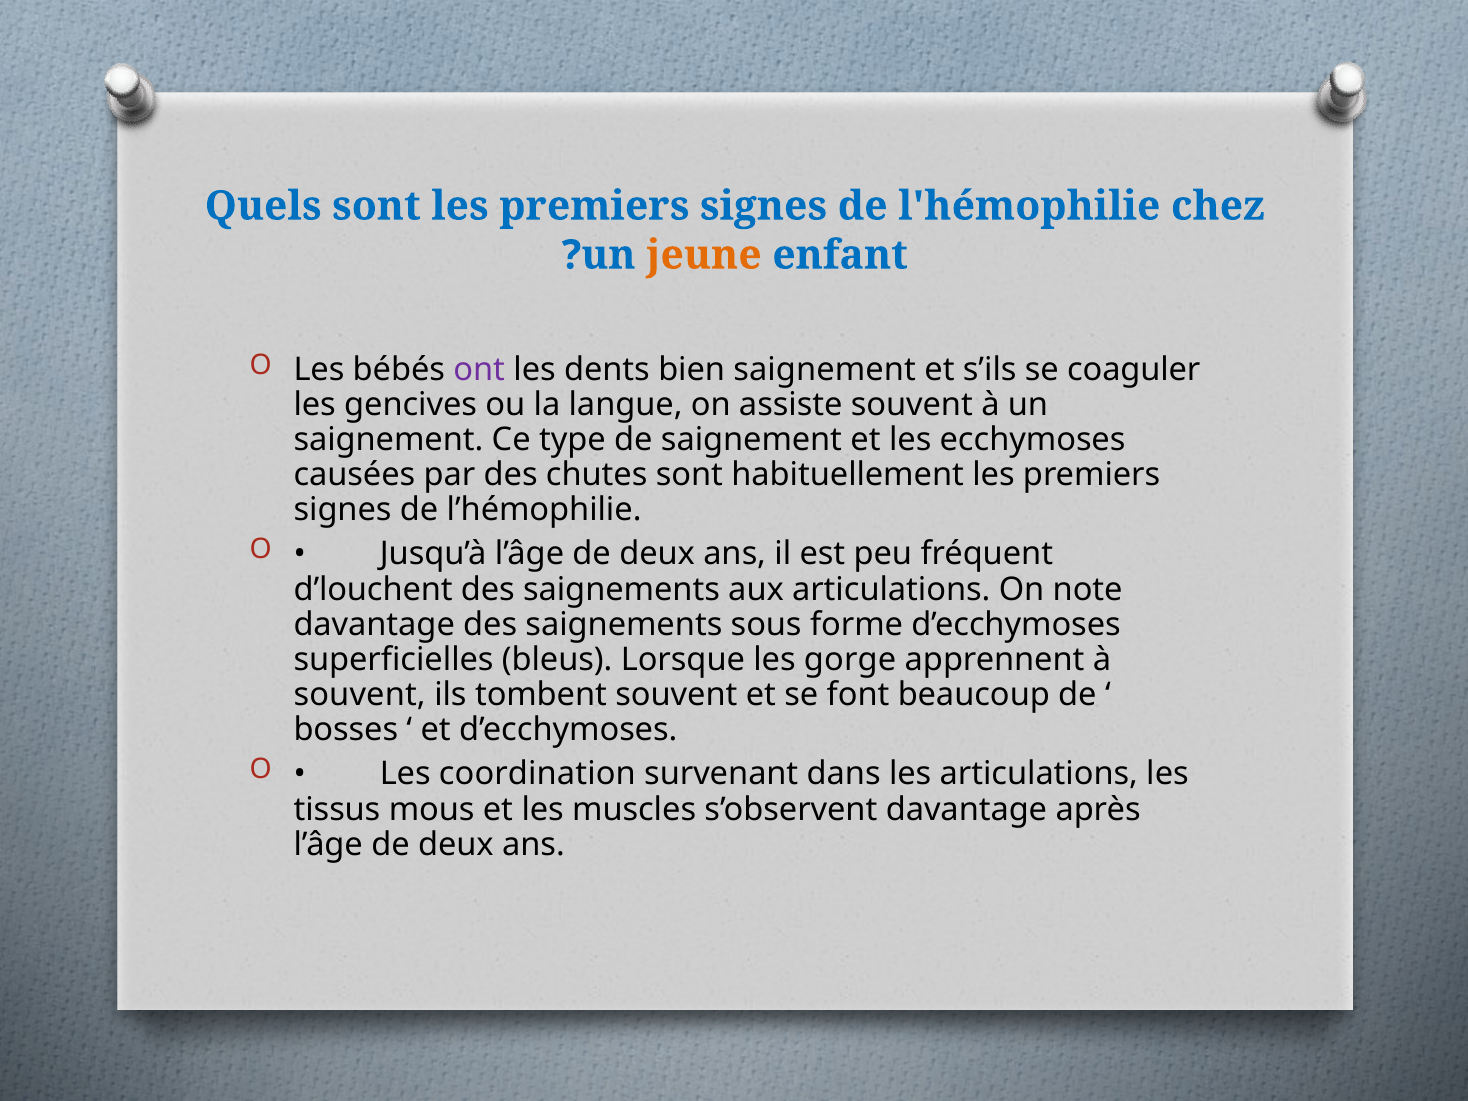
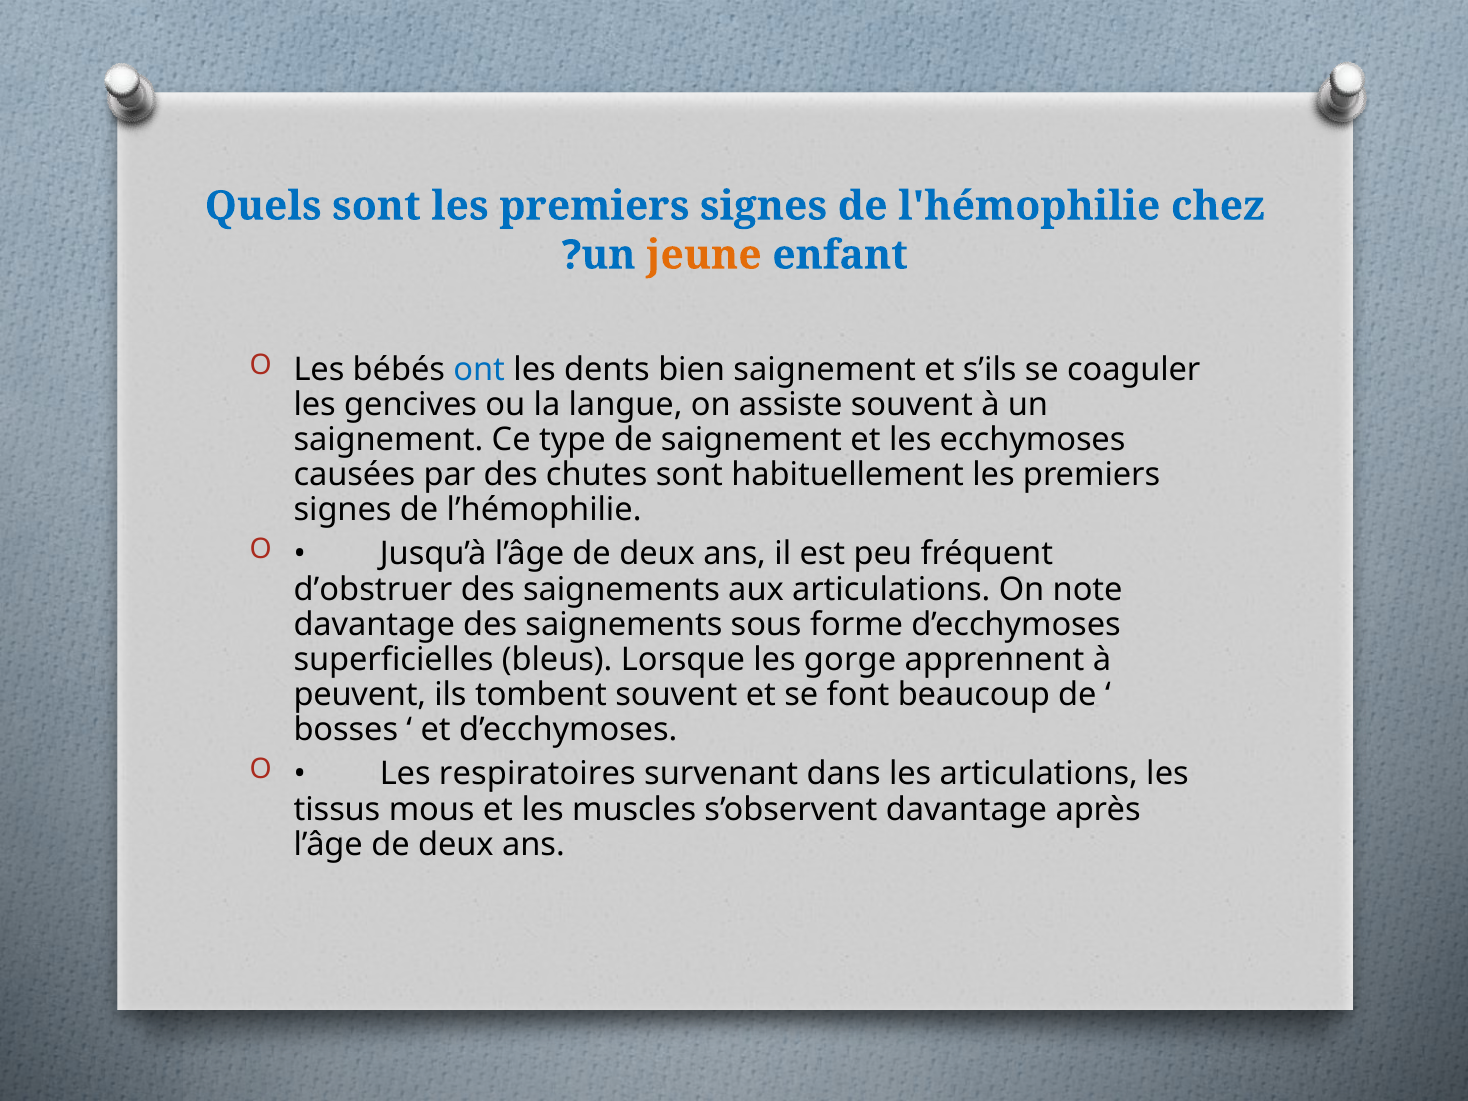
ont colour: purple -> blue (479, 369)
d’louchent: d’louchent -> d’obstruer (373, 589)
souvent: souvent -> peuvent (360, 695)
coordination: coordination -> respiratoires (537, 774)
